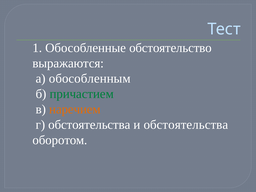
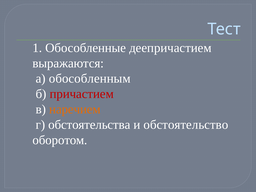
обстоятельство: обстоятельство -> деепричастием (170, 48)
причастием colour: green -> red (82, 94)
и обстоятельства: обстоятельства -> обстоятельство (186, 125)
